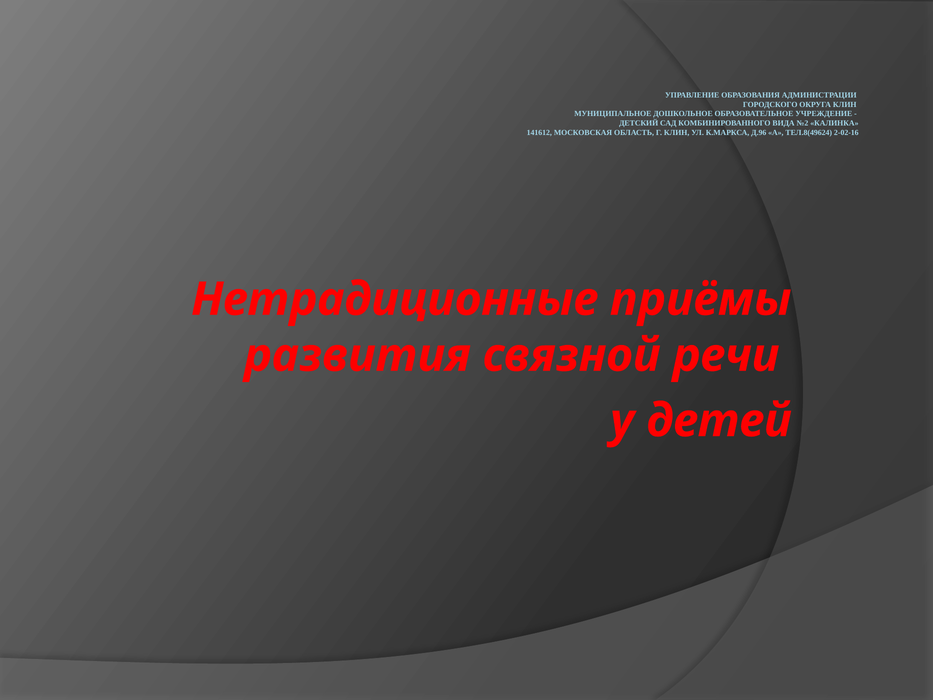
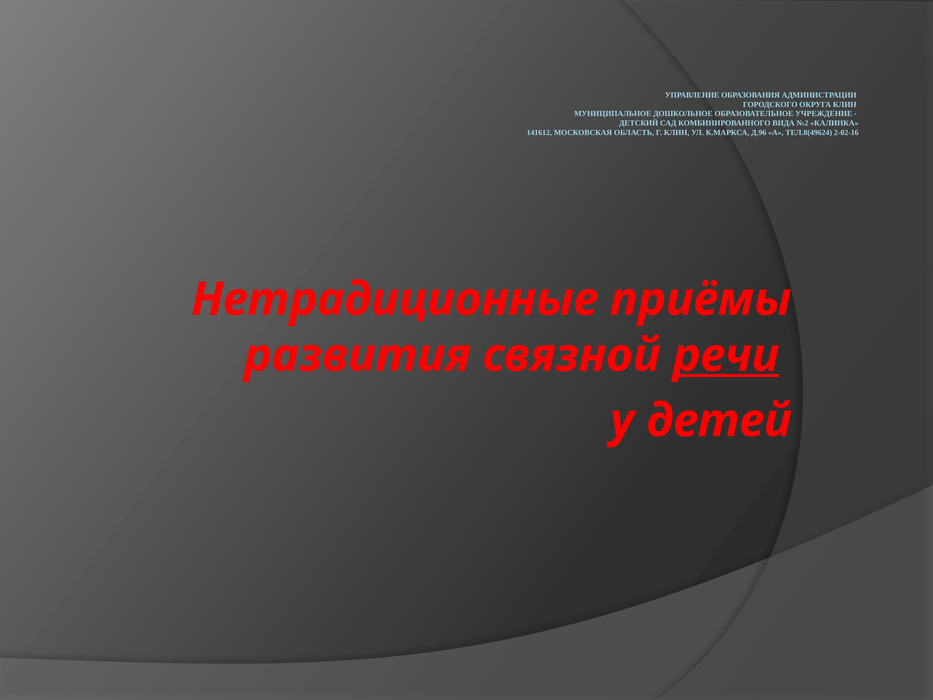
речи underline: none -> present (726, 355)
